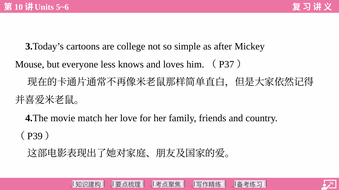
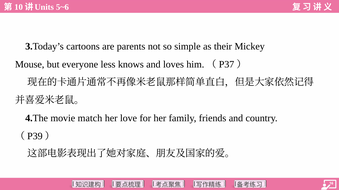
college: college -> parents (131, 46)
after: after -> their (223, 46)
